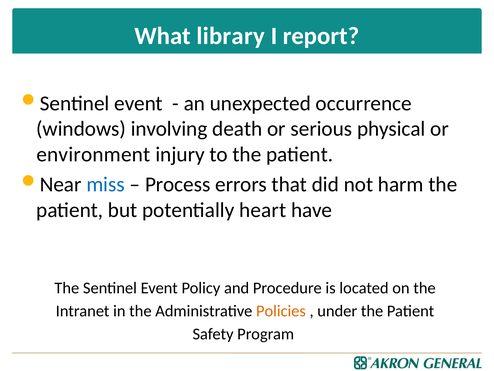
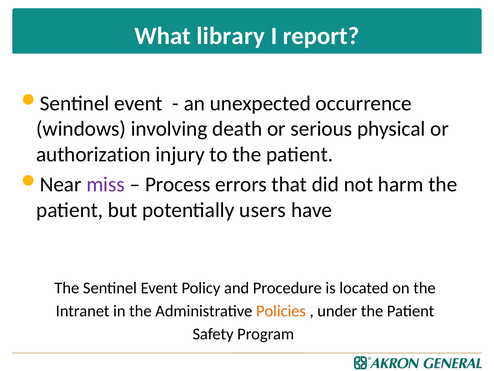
environment: environment -> authorization (94, 154)
miss colour: blue -> purple (106, 184)
heart: heart -> users (263, 210)
